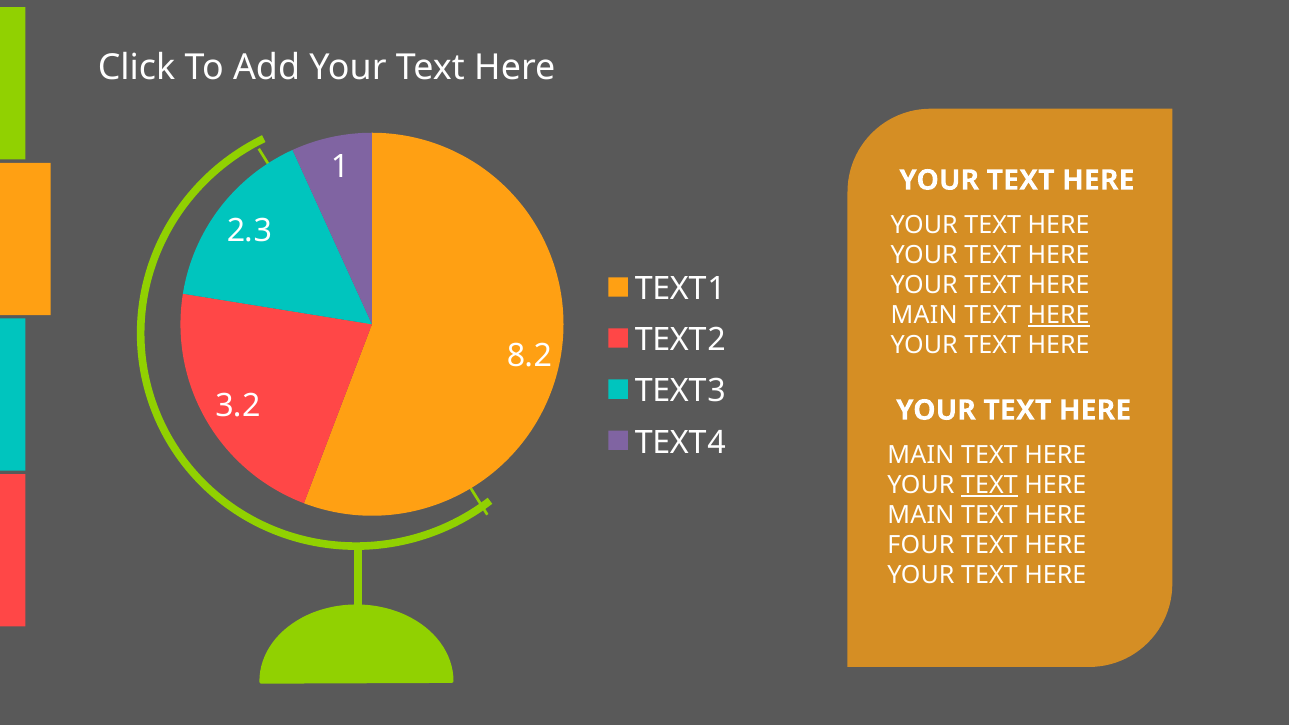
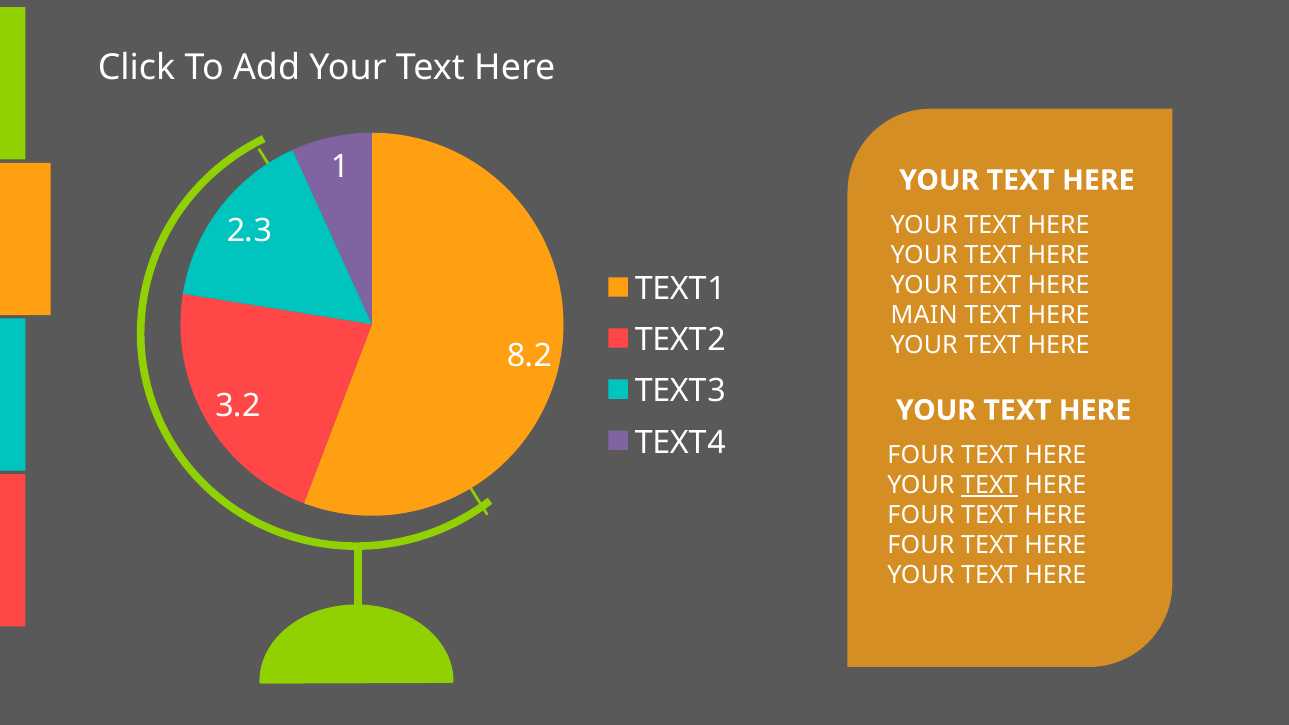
HERE underline: present -> none (1059, 315)
MAIN: MAIN -> FOUR (921, 455)
MAIN: MAIN -> FOUR (921, 515)
